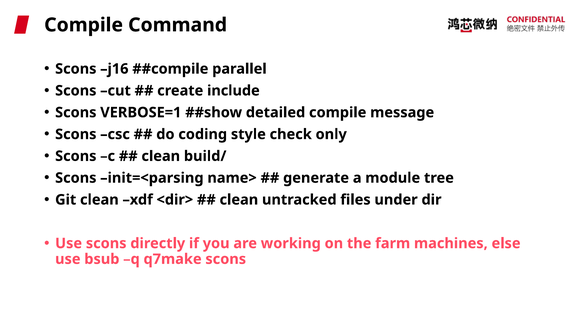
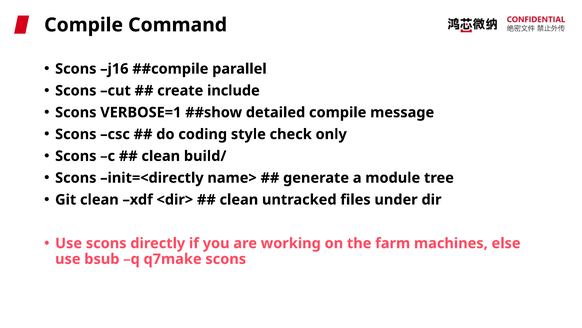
init=<parsing: init=<parsing -> init=<directly (152, 178)
